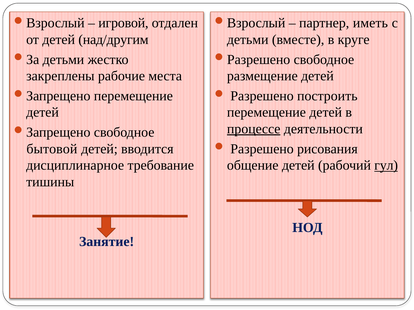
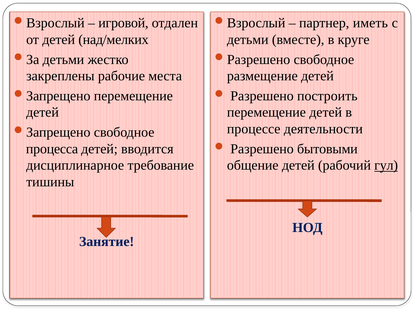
над/другим: над/другим -> над/мелких (113, 40)
процессе underline: present -> none (254, 129)
бытовой: бытовой -> процесса (52, 149)
рисования: рисования -> бытовыми (327, 149)
